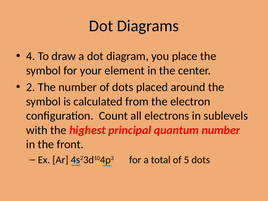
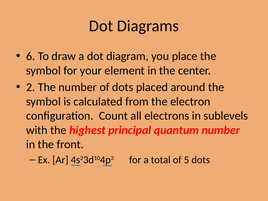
4: 4 -> 6 (31, 56)
